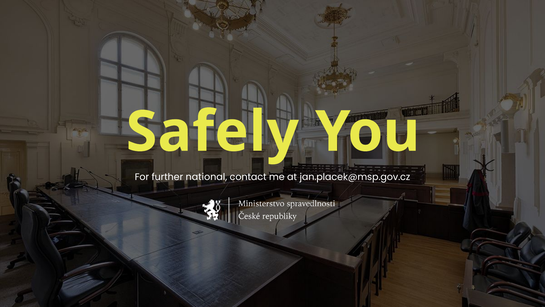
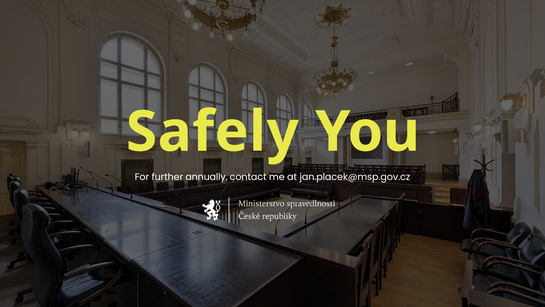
national: national -> annually (206, 177)
